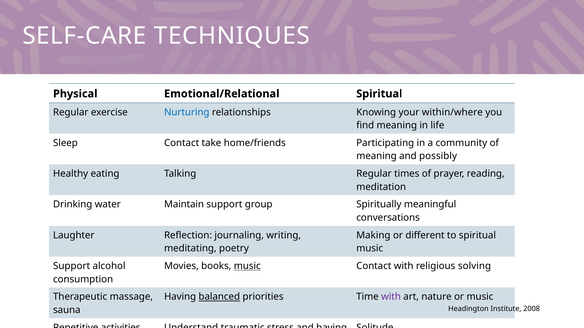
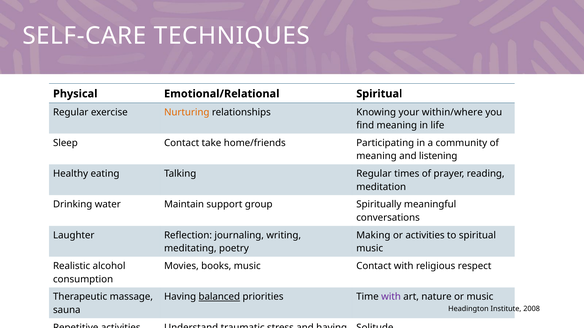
Nurturing colour: blue -> orange (187, 112)
possibly: possibly -> listening (438, 156)
or different: different -> activities (425, 236)
Support: Support -> Realistic (72, 266)
music underline: present -> none (247, 266)
solving: solving -> respect (475, 266)
